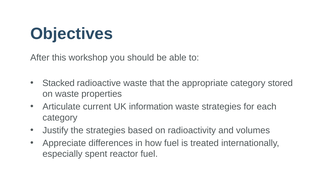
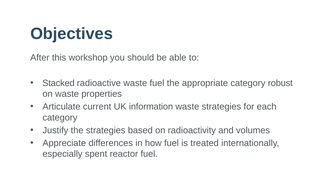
waste that: that -> fuel (157, 83)
stored: stored -> robust (280, 83)
